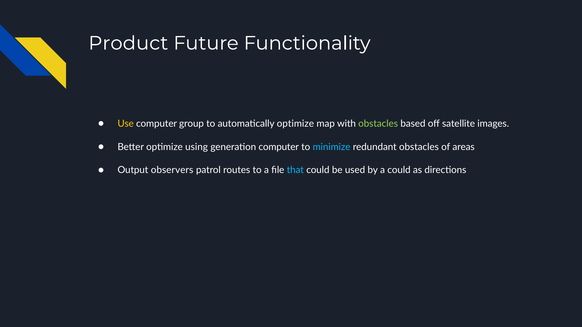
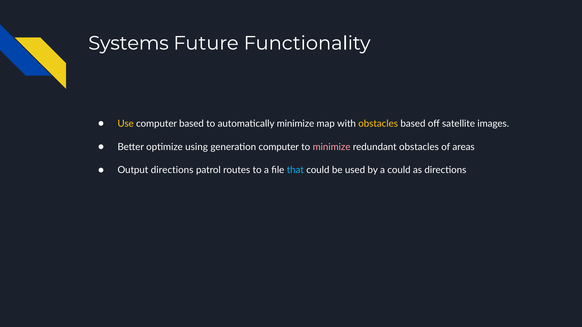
Product: Product -> Systems (128, 43)
computer group: group -> based (191, 124)
automatically optimize: optimize -> minimize (295, 124)
obstacles colour: light green -> yellow (378, 124)
minimize colour: light blue -> pink (332, 147)
Output observers: observers -> directions (172, 170)
